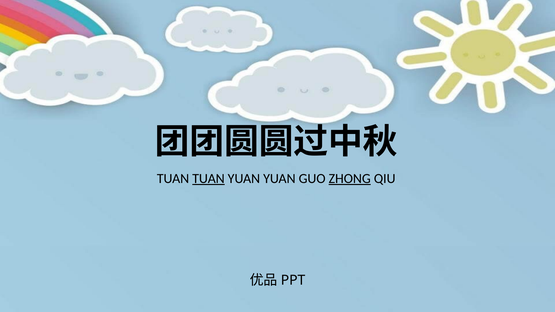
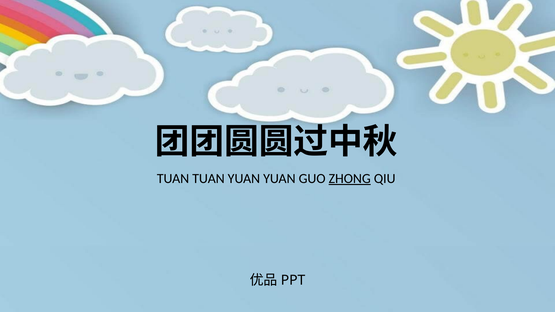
TUAN underline: present -> none (208, 179)
